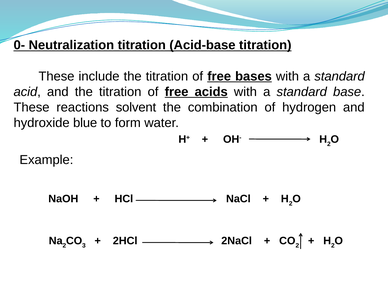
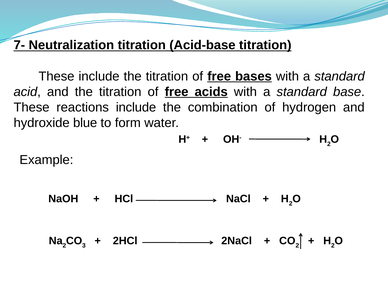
0-: 0- -> 7- (19, 45)
reactions solvent: solvent -> include (136, 107)
